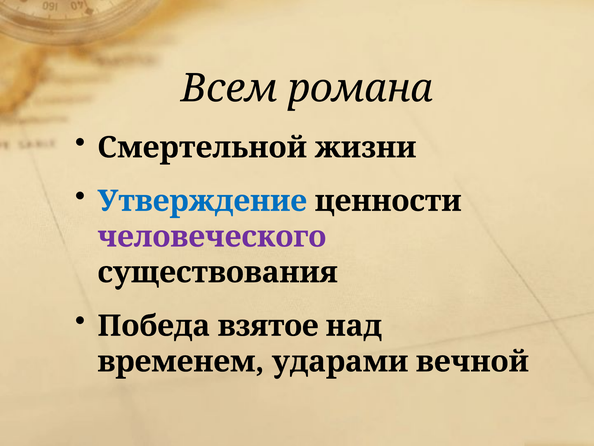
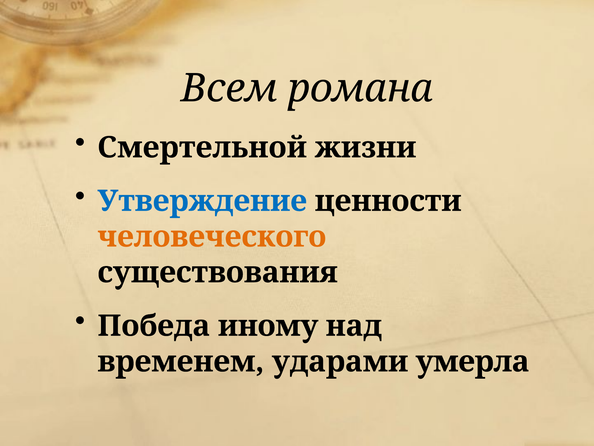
человеческого colour: purple -> orange (212, 236)
взятое: взятое -> иному (268, 326)
вечной: вечной -> умерла (473, 361)
